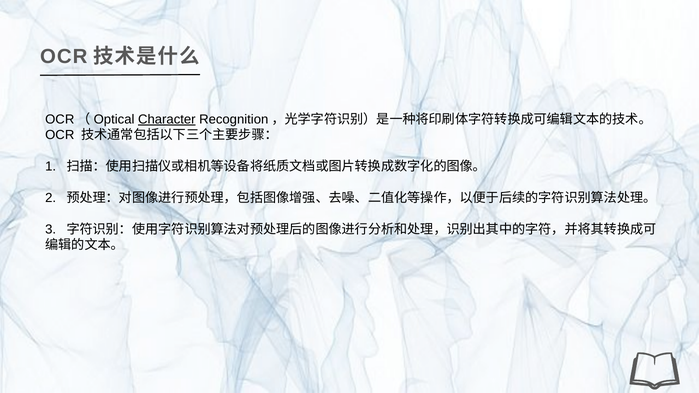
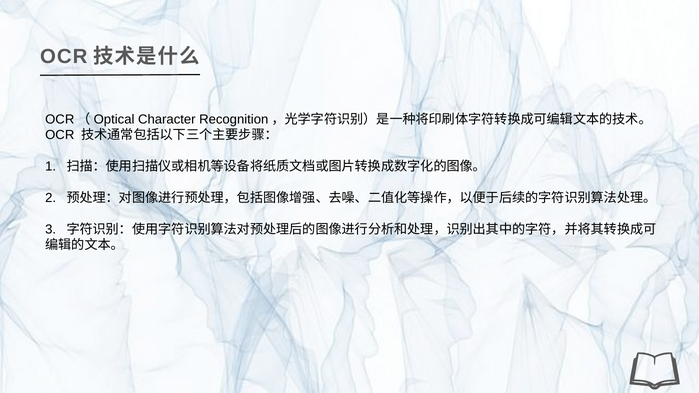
Character underline: present -> none (167, 119)
